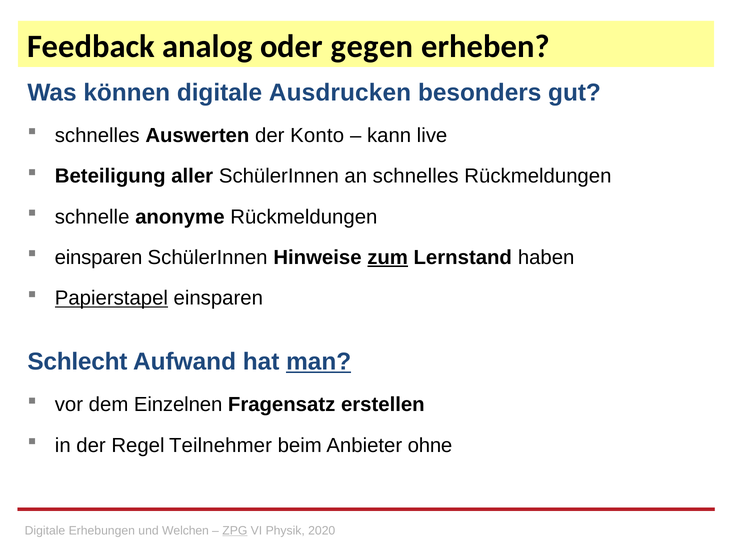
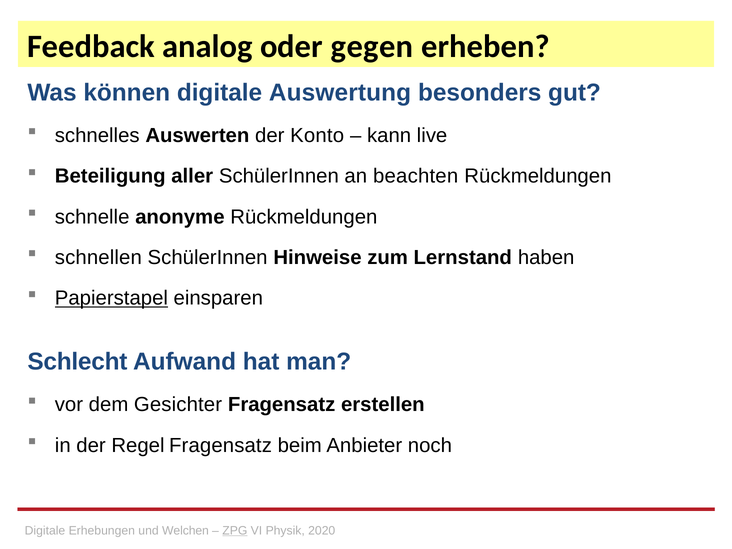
Ausdrucken: Ausdrucken -> Auswertung (340, 93)
an schnelles: schnelles -> beachten (416, 176)
einsparen: einsparen -> schnellen (98, 257)
zum underline: present -> none (388, 257)
man underline: present -> none (319, 362)
Einzelnen: Einzelnen -> Gesichter (178, 405)
Regel Teilnehmer: Teilnehmer -> Fragensatz (221, 445)
ohne: ohne -> noch (430, 445)
